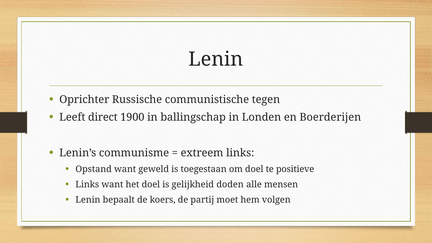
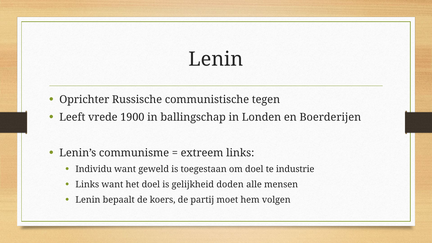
direct: direct -> vrede (103, 117)
Opstand: Opstand -> Individu (94, 169)
positieve: positieve -> industrie (295, 169)
